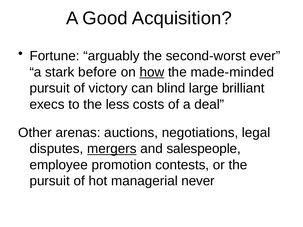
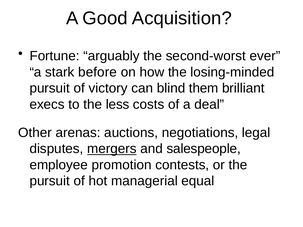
how underline: present -> none (152, 72)
made-minded: made-minded -> losing-minded (232, 72)
large: large -> them (204, 88)
never: never -> equal (198, 181)
